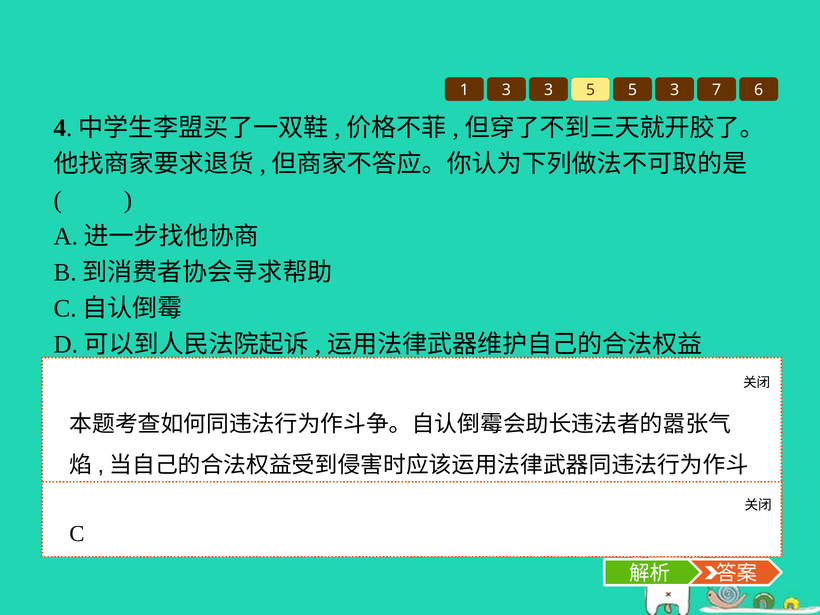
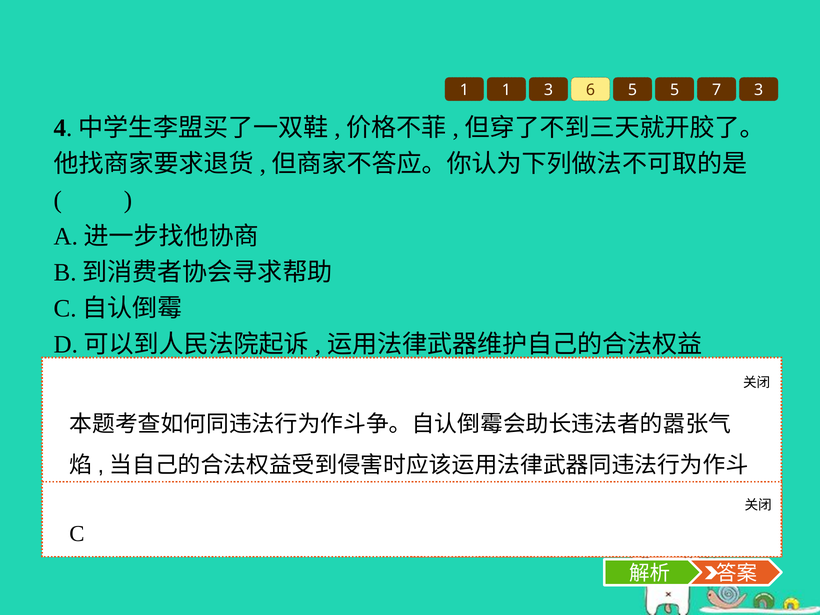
1 3: 3 -> 1 (506, 90)
3 5: 5 -> 6 (590, 90)
5 3: 3 -> 5 (675, 90)
7 6: 6 -> 3 (759, 90)
